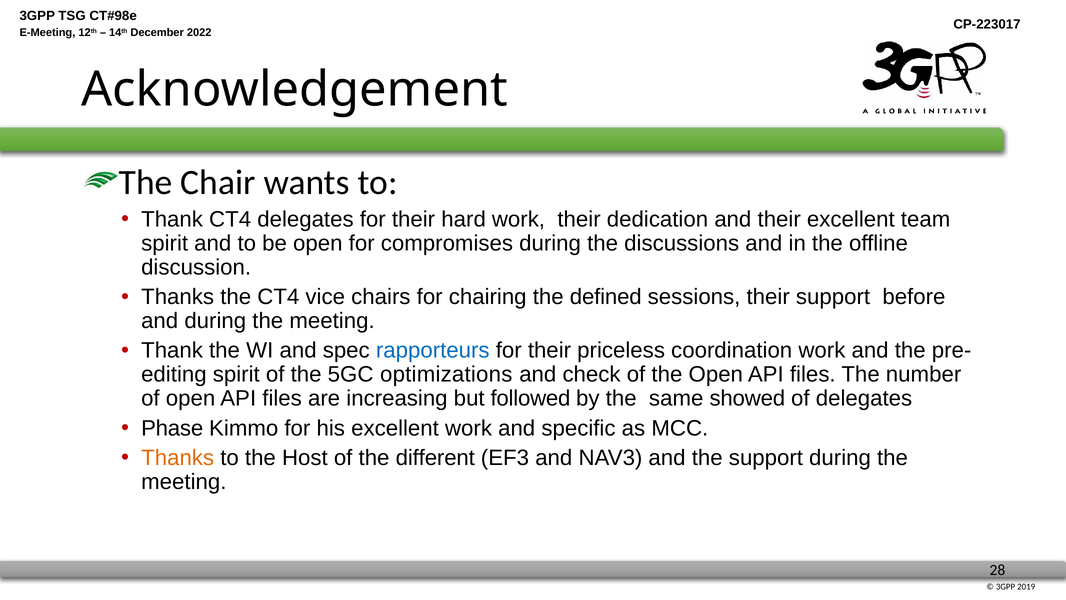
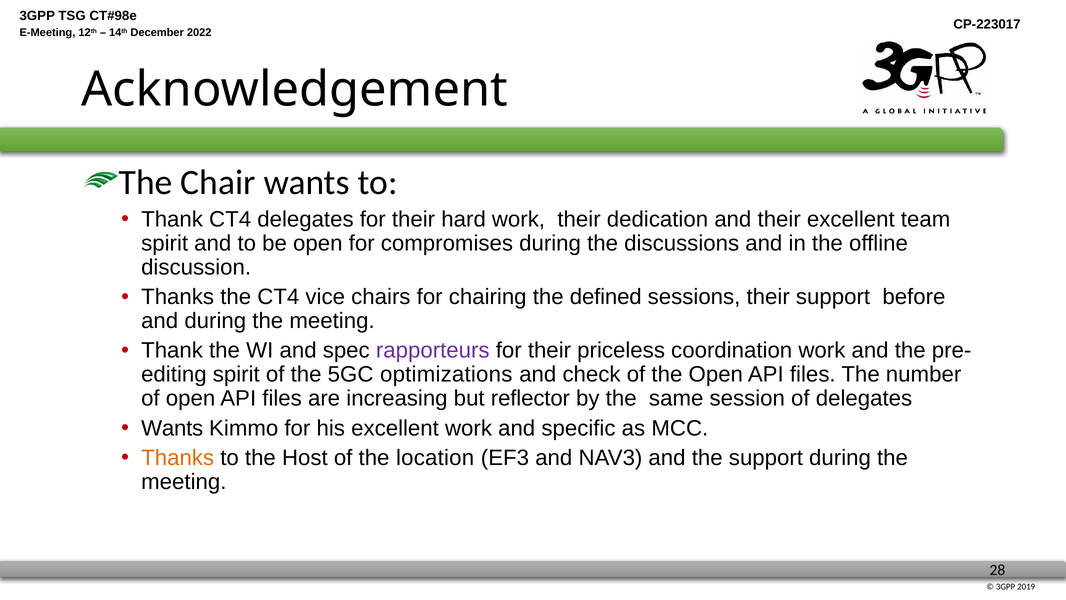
rapporteurs colour: blue -> purple (433, 350)
followed: followed -> reflector (530, 398)
showed: showed -> session (747, 398)
Phase: Phase -> Wants (172, 428)
different: different -> location (435, 457)
